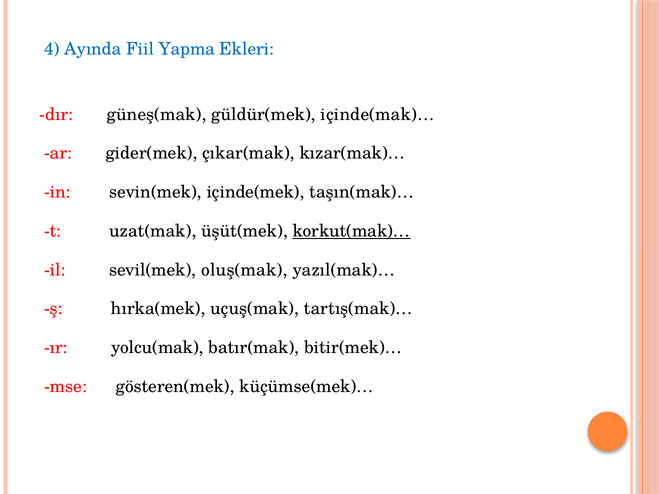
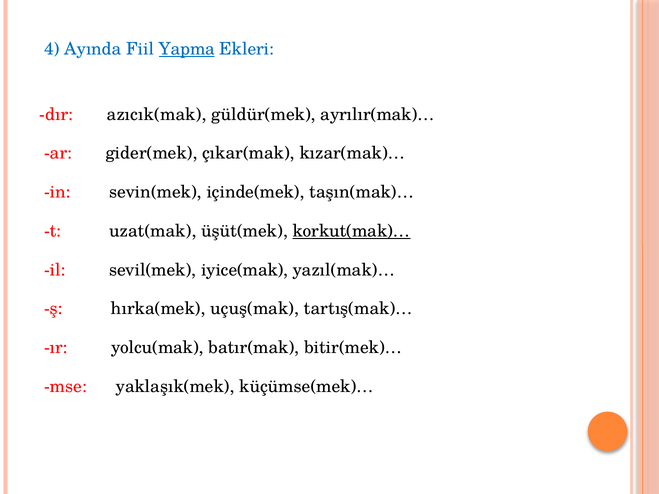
Yapma underline: none -> present (187, 49)
güneş(mak: güneş(mak -> azıcık(mak (157, 114)
içinde(mak)…: içinde(mak)… -> ayrılır(mak)… (378, 114)
oluş(mak: oluş(mak -> iyice(mak (245, 270)
gösteren(mek: gösteren(mek -> yaklaşık(mek (175, 387)
